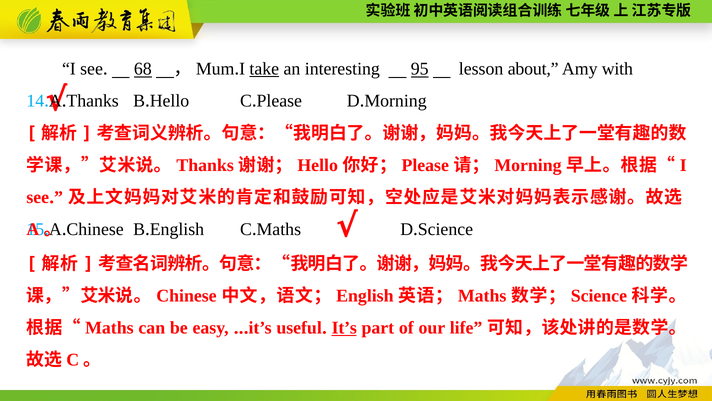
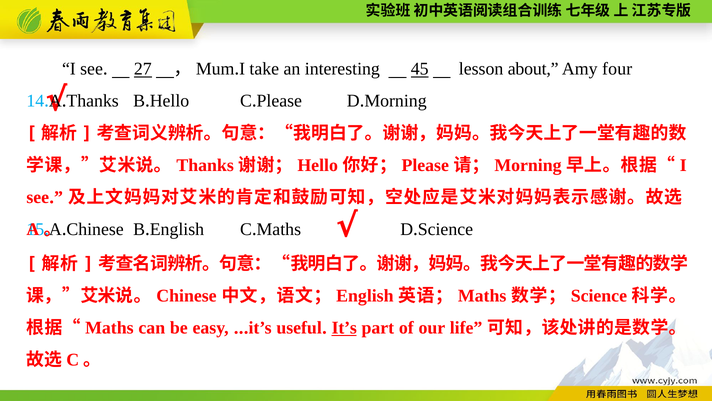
68: 68 -> 27 (143, 69)
take underline: present -> none (264, 69)
95: 95 -> 45 (420, 69)
with: with -> four (617, 69)
